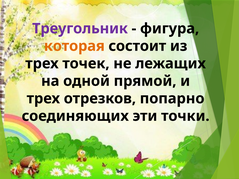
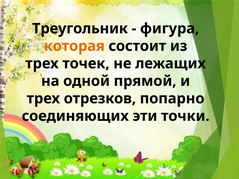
Треугольник colour: purple -> black (80, 29)
